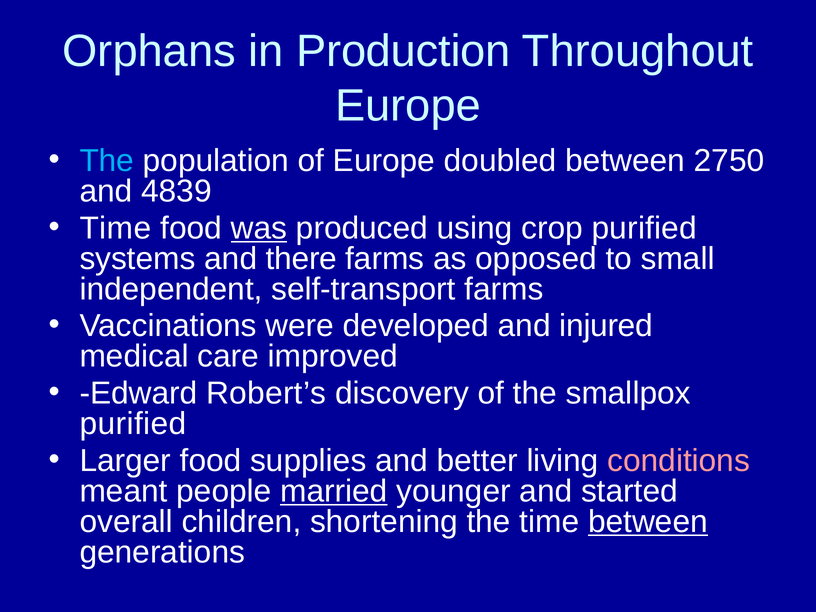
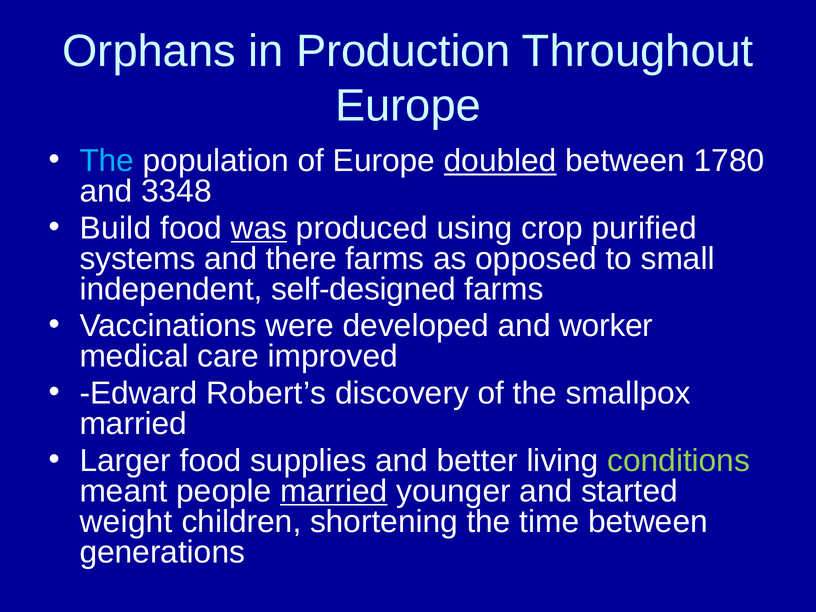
doubled underline: none -> present (500, 161)
2750: 2750 -> 1780 (729, 161)
4839: 4839 -> 3348 (176, 191)
Time: Time -> Build (116, 228)
self-transport: self-transport -> self-designed (364, 289)
injured: injured -> worker (606, 326)
purified: purified -> married (133, 424)
conditions colour: pink -> light green (679, 461)
overall: overall -> weight (126, 522)
between underline: present -> none (648, 522)
